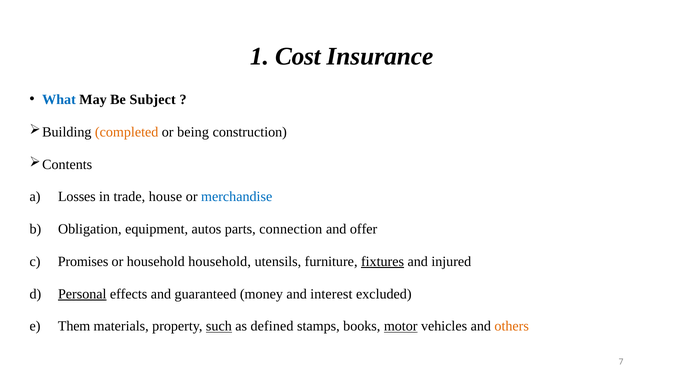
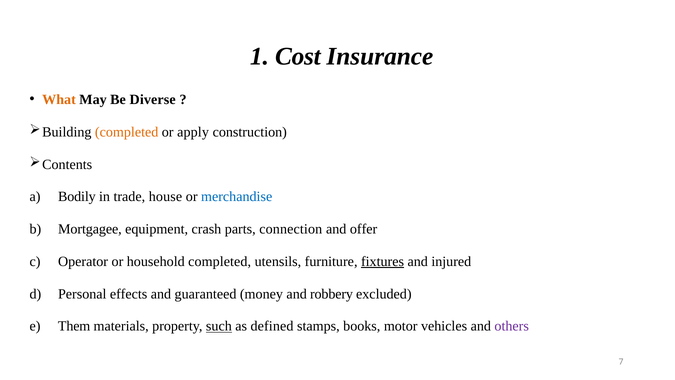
What colour: blue -> orange (59, 100)
Subject: Subject -> Diverse (153, 100)
being: being -> apply (193, 132)
Losses: Losses -> Bodily (77, 197)
Obligation: Obligation -> Mortgagee (90, 229)
autos: autos -> crash (206, 229)
Promises: Promises -> Operator (83, 261)
household household: household -> completed (220, 261)
Personal underline: present -> none (82, 294)
interest: interest -> robbery (332, 294)
motor underline: present -> none (401, 326)
others colour: orange -> purple (512, 326)
